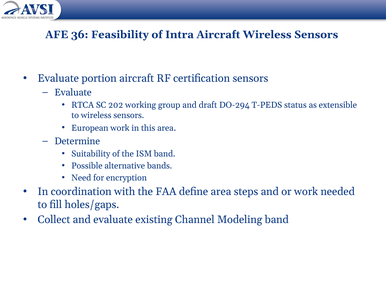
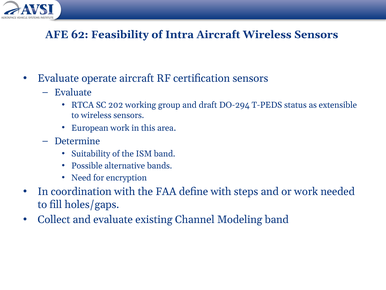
36: 36 -> 62 (80, 35)
portion: portion -> operate (99, 78)
define area: area -> with (221, 191)
